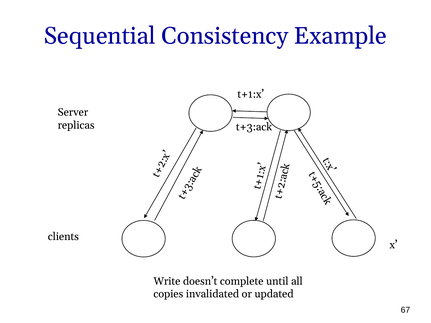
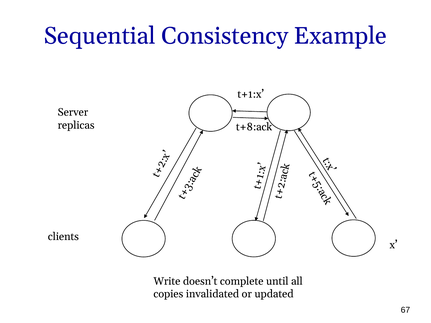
t+3:ack: t+3:ack -> t+8:ack (254, 127)
